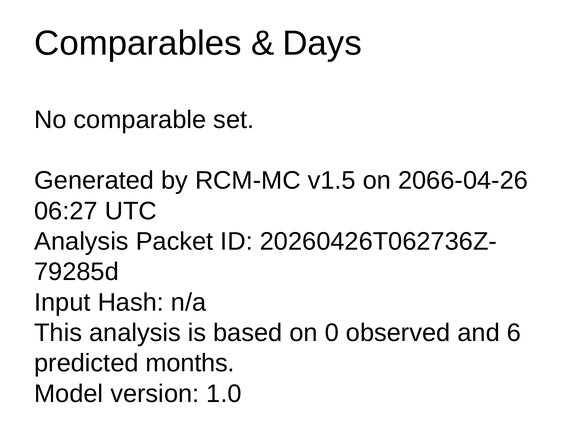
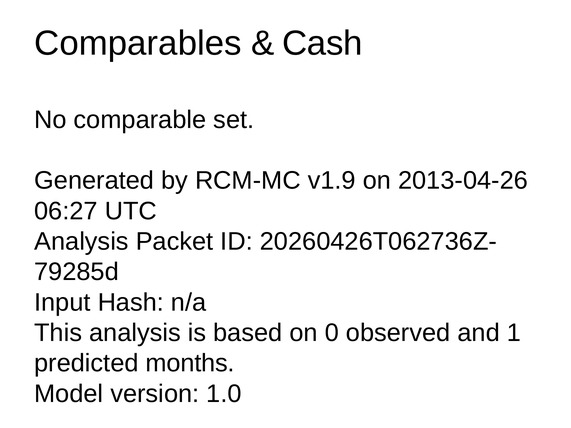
Days: Days -> Cash (322, 43)
v1.5: v1.5 -> v1.9 (332, 181)
2066-04-26: 2066-04-26 -> 2013-04-26 (463, 181)
6: 6 -> 1 (514, 333)
